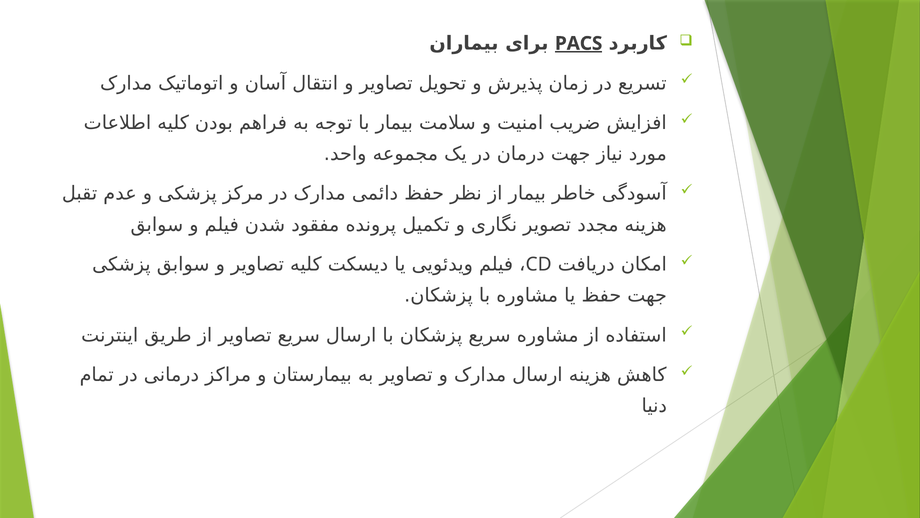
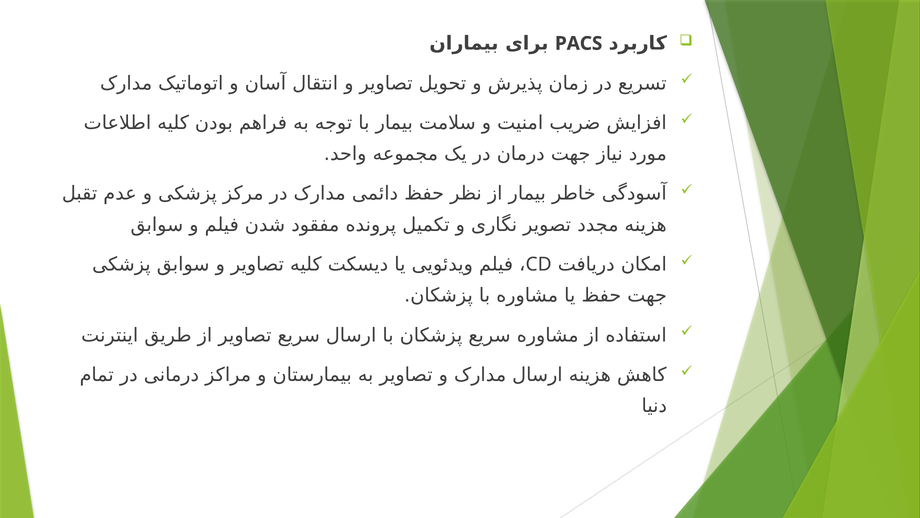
PACS underline: present -> none (579, 43)
